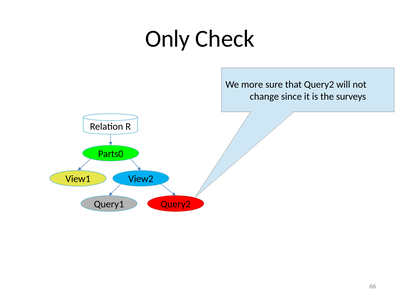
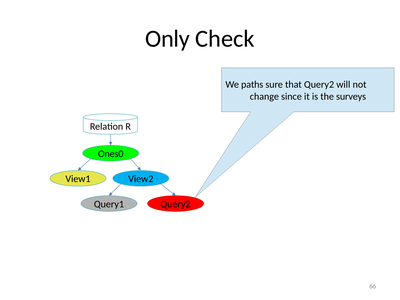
more: more -> paths (252, 85)
Parts0: Parts0 -> Ones0 (111, 154)
